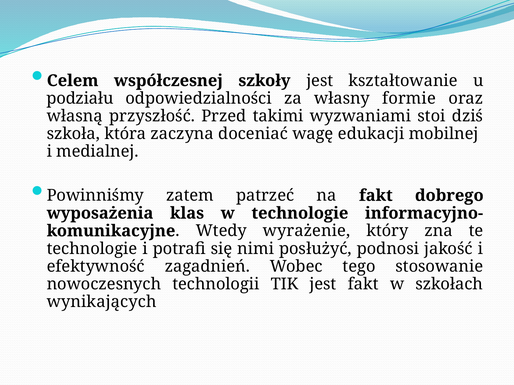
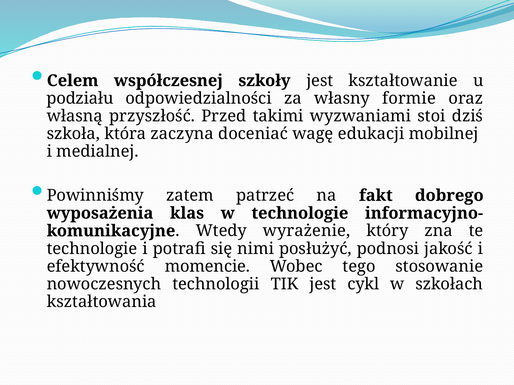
zagadnień: zagadnień -> momencie (207, 267)
jest fakt: fakt -> cykl (363, 284)
wynikających: wynikających -> kształtowania (102, 302)
